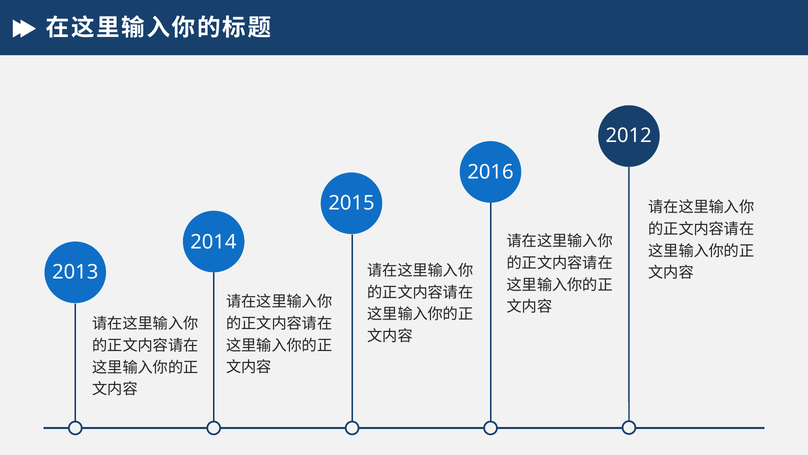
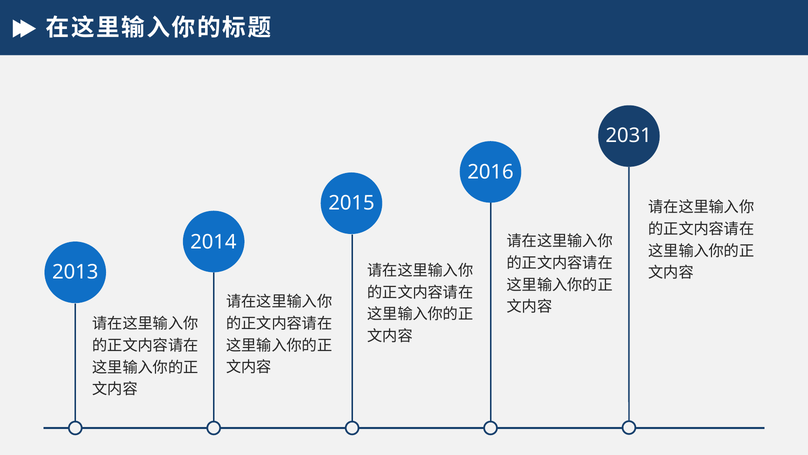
2012: 2012 -> 2031 (629, 136)
